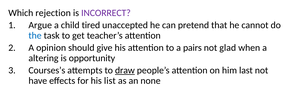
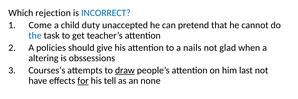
INCORRECT colour: purple -> blue (106, 13)
Argue: Argue -> Come (40, 25)
tired: tired -> duty (91, 25)
opinion: opinion -> policies (51, 48)
pairs: pairs -> nails (192, 48)
opportunity: opportunity -> obssessions (92, 58)
for underline: none -> present (83, 81)
list: list -> tell (110, 81)
